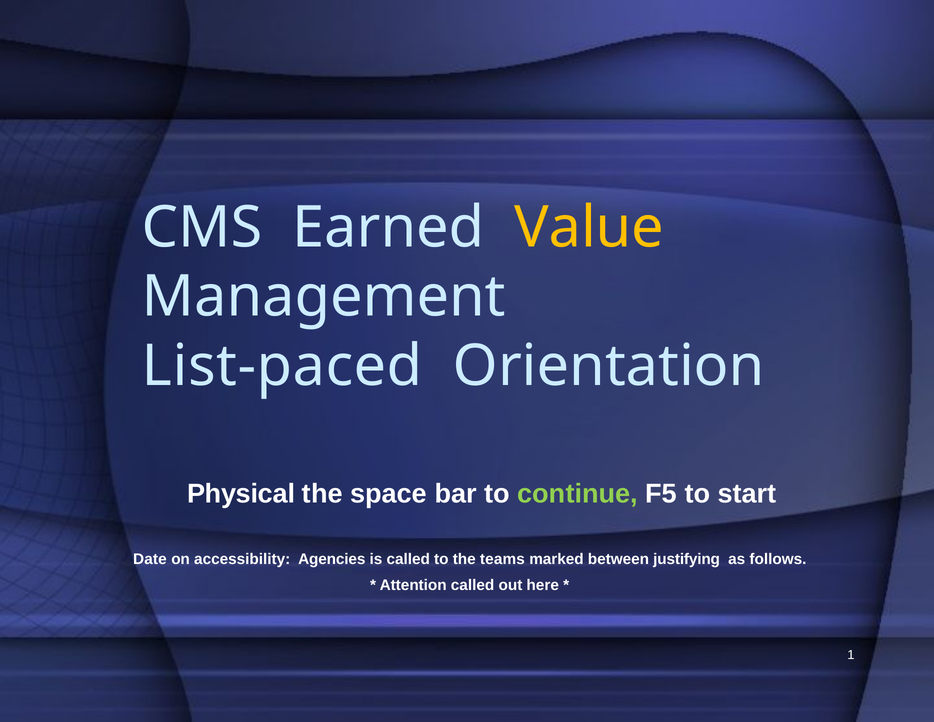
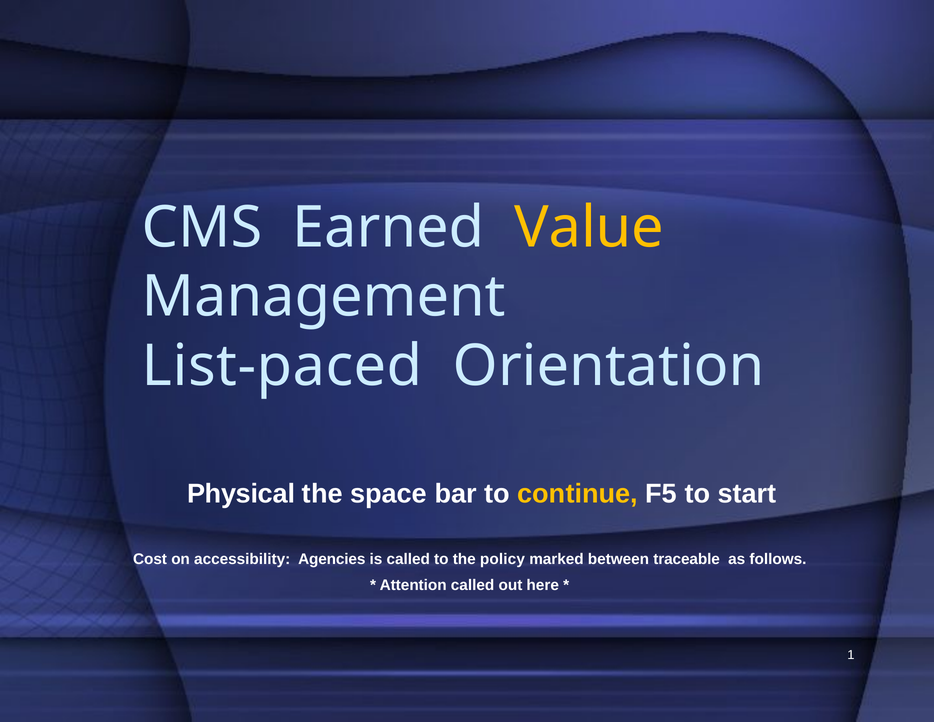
continue colour: light green -> yellow (578, 494)
Date: Date -> Cost (150, 559)
teams: teams -> policy (502, 559)
justifying: justifying -> traceable (687, 559)
